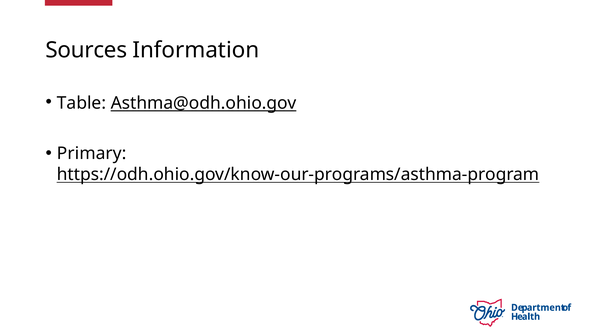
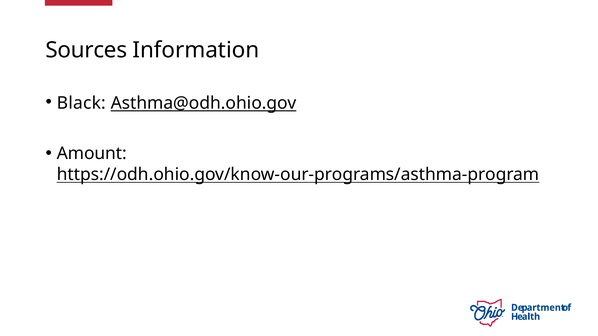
Table: Table -> Black (81, 103)
Primary: Primary -> Amount (92, 154)
